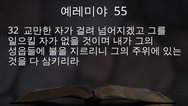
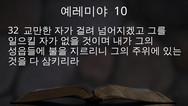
55: 55 -> 10 (121, 11)
